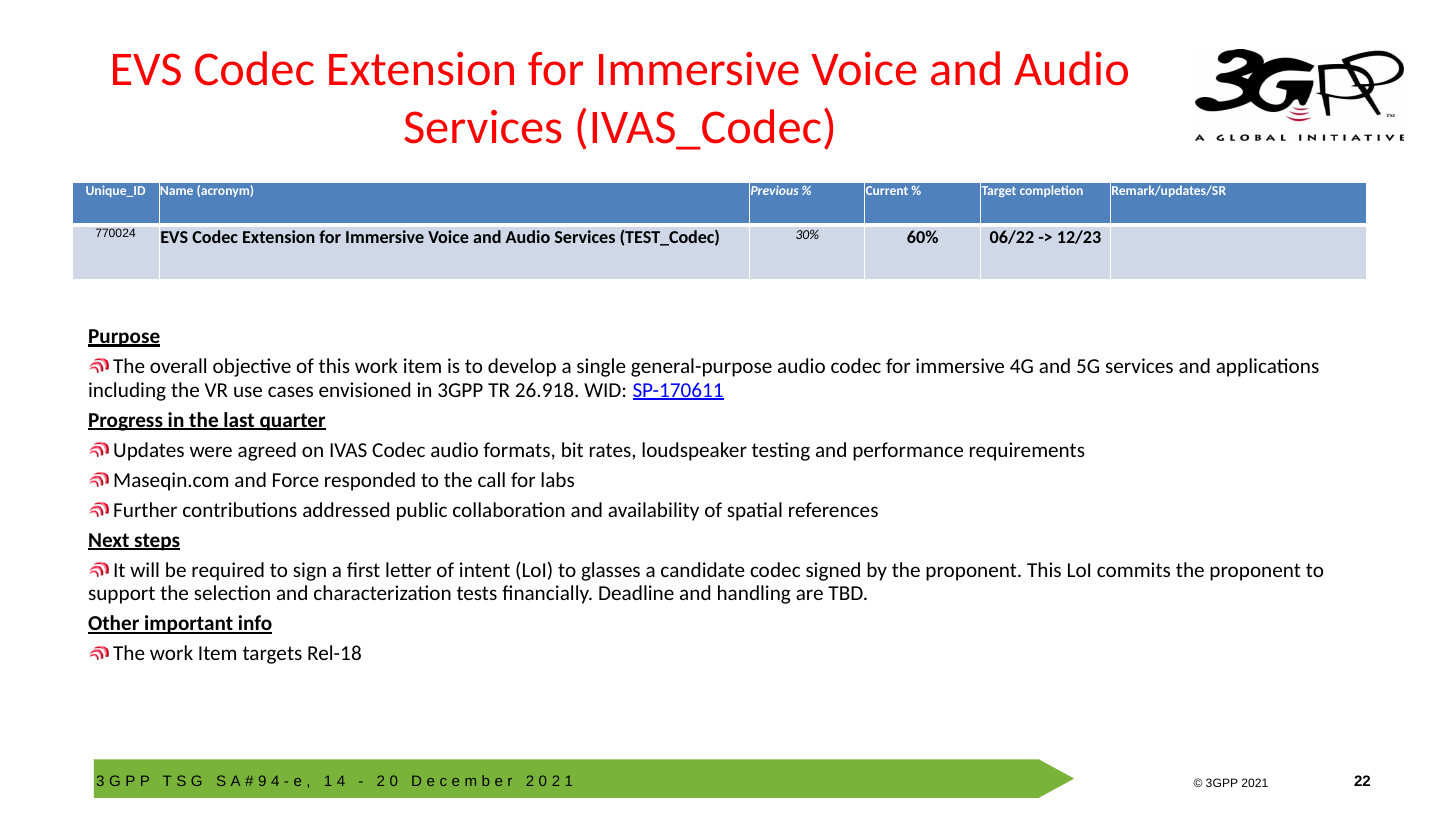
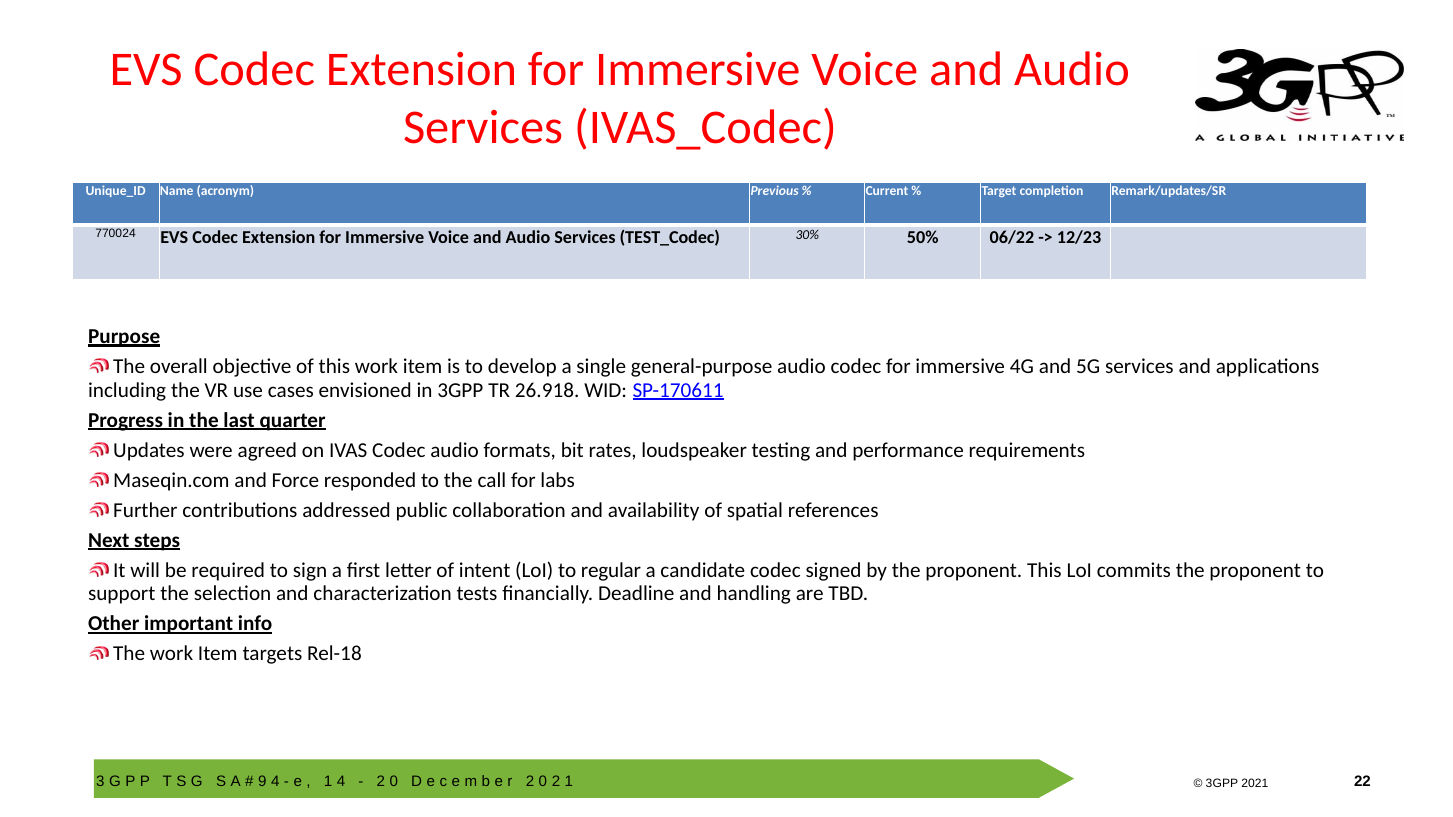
60%: 60% -> 50% (923, 238)
glasses: glasses -> regular (611, 570)
